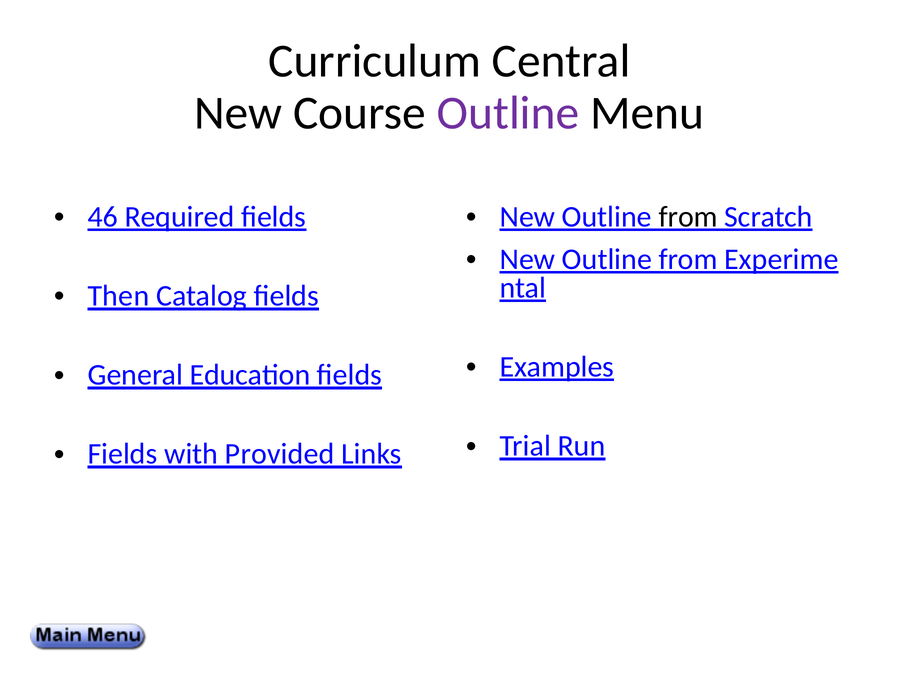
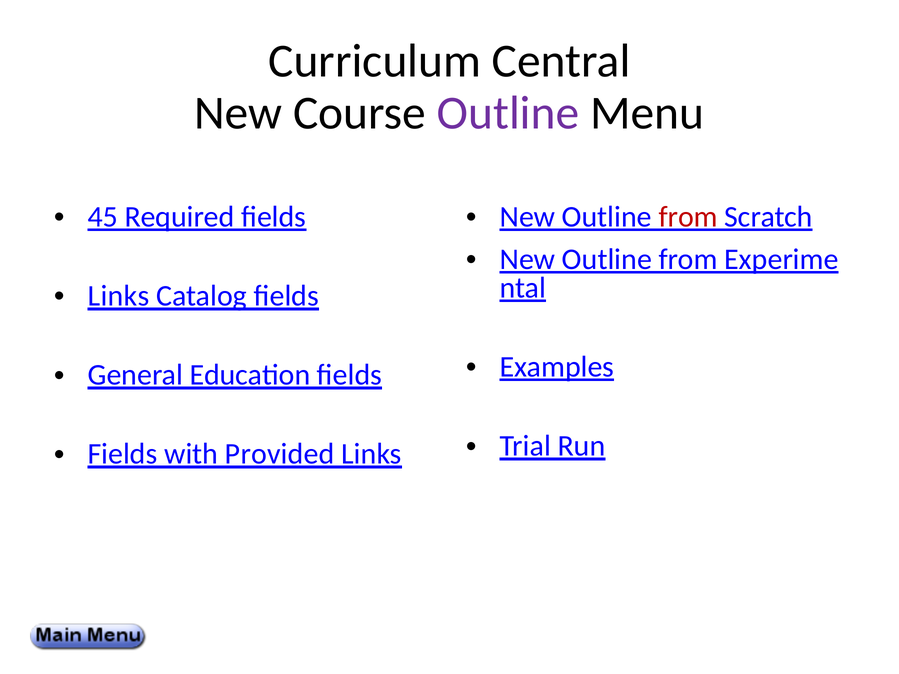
46: 46 -> 45 (103, 217)
from colour: black -> red (688, 217)
Then: Then -> Links (118, 296)
